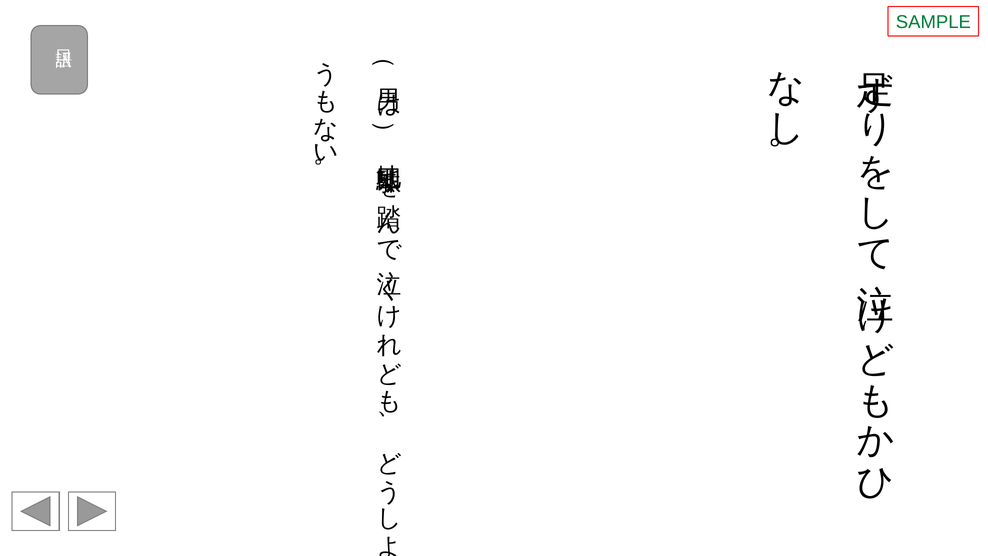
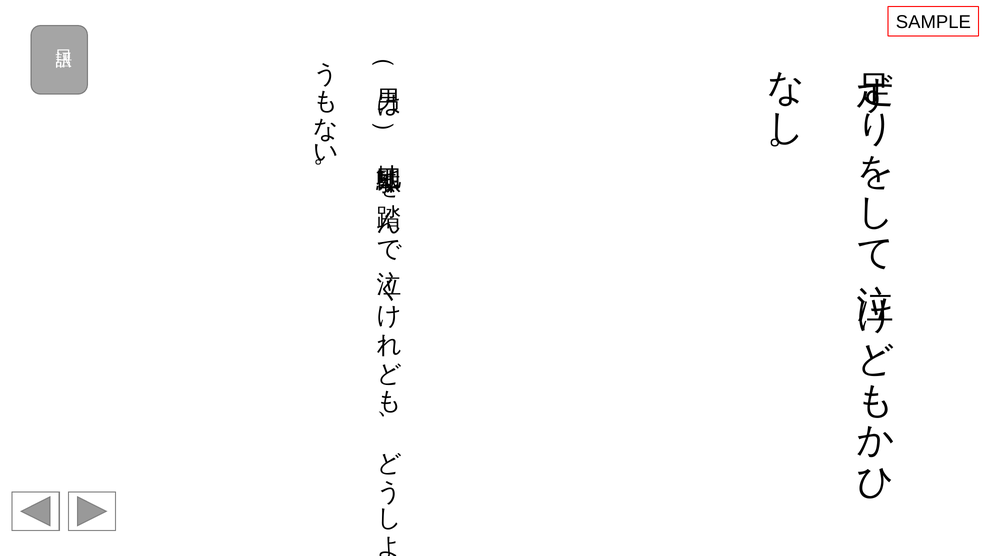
SAMPLE colour: green -> black (933, 22)
